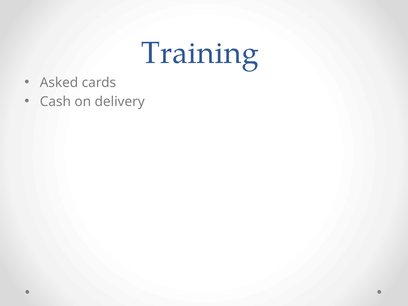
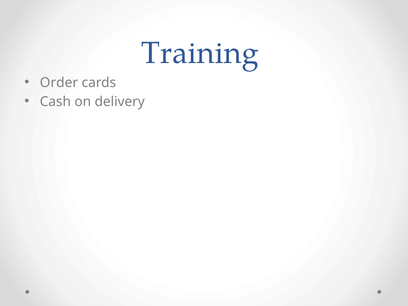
Asked: Asked -> Order (59, 83)
